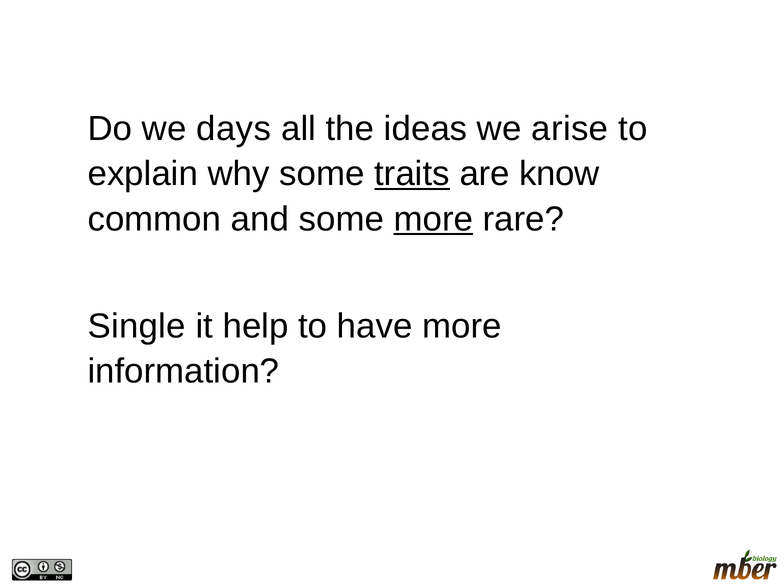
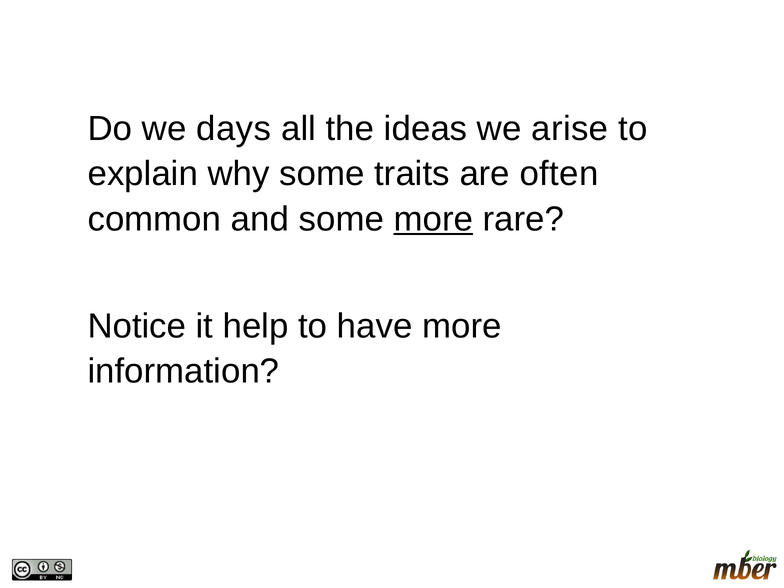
traits underline: present -> none (412, 174)
know: know -> often (559, 174)
Single: Single -> Notice (137, 326)
